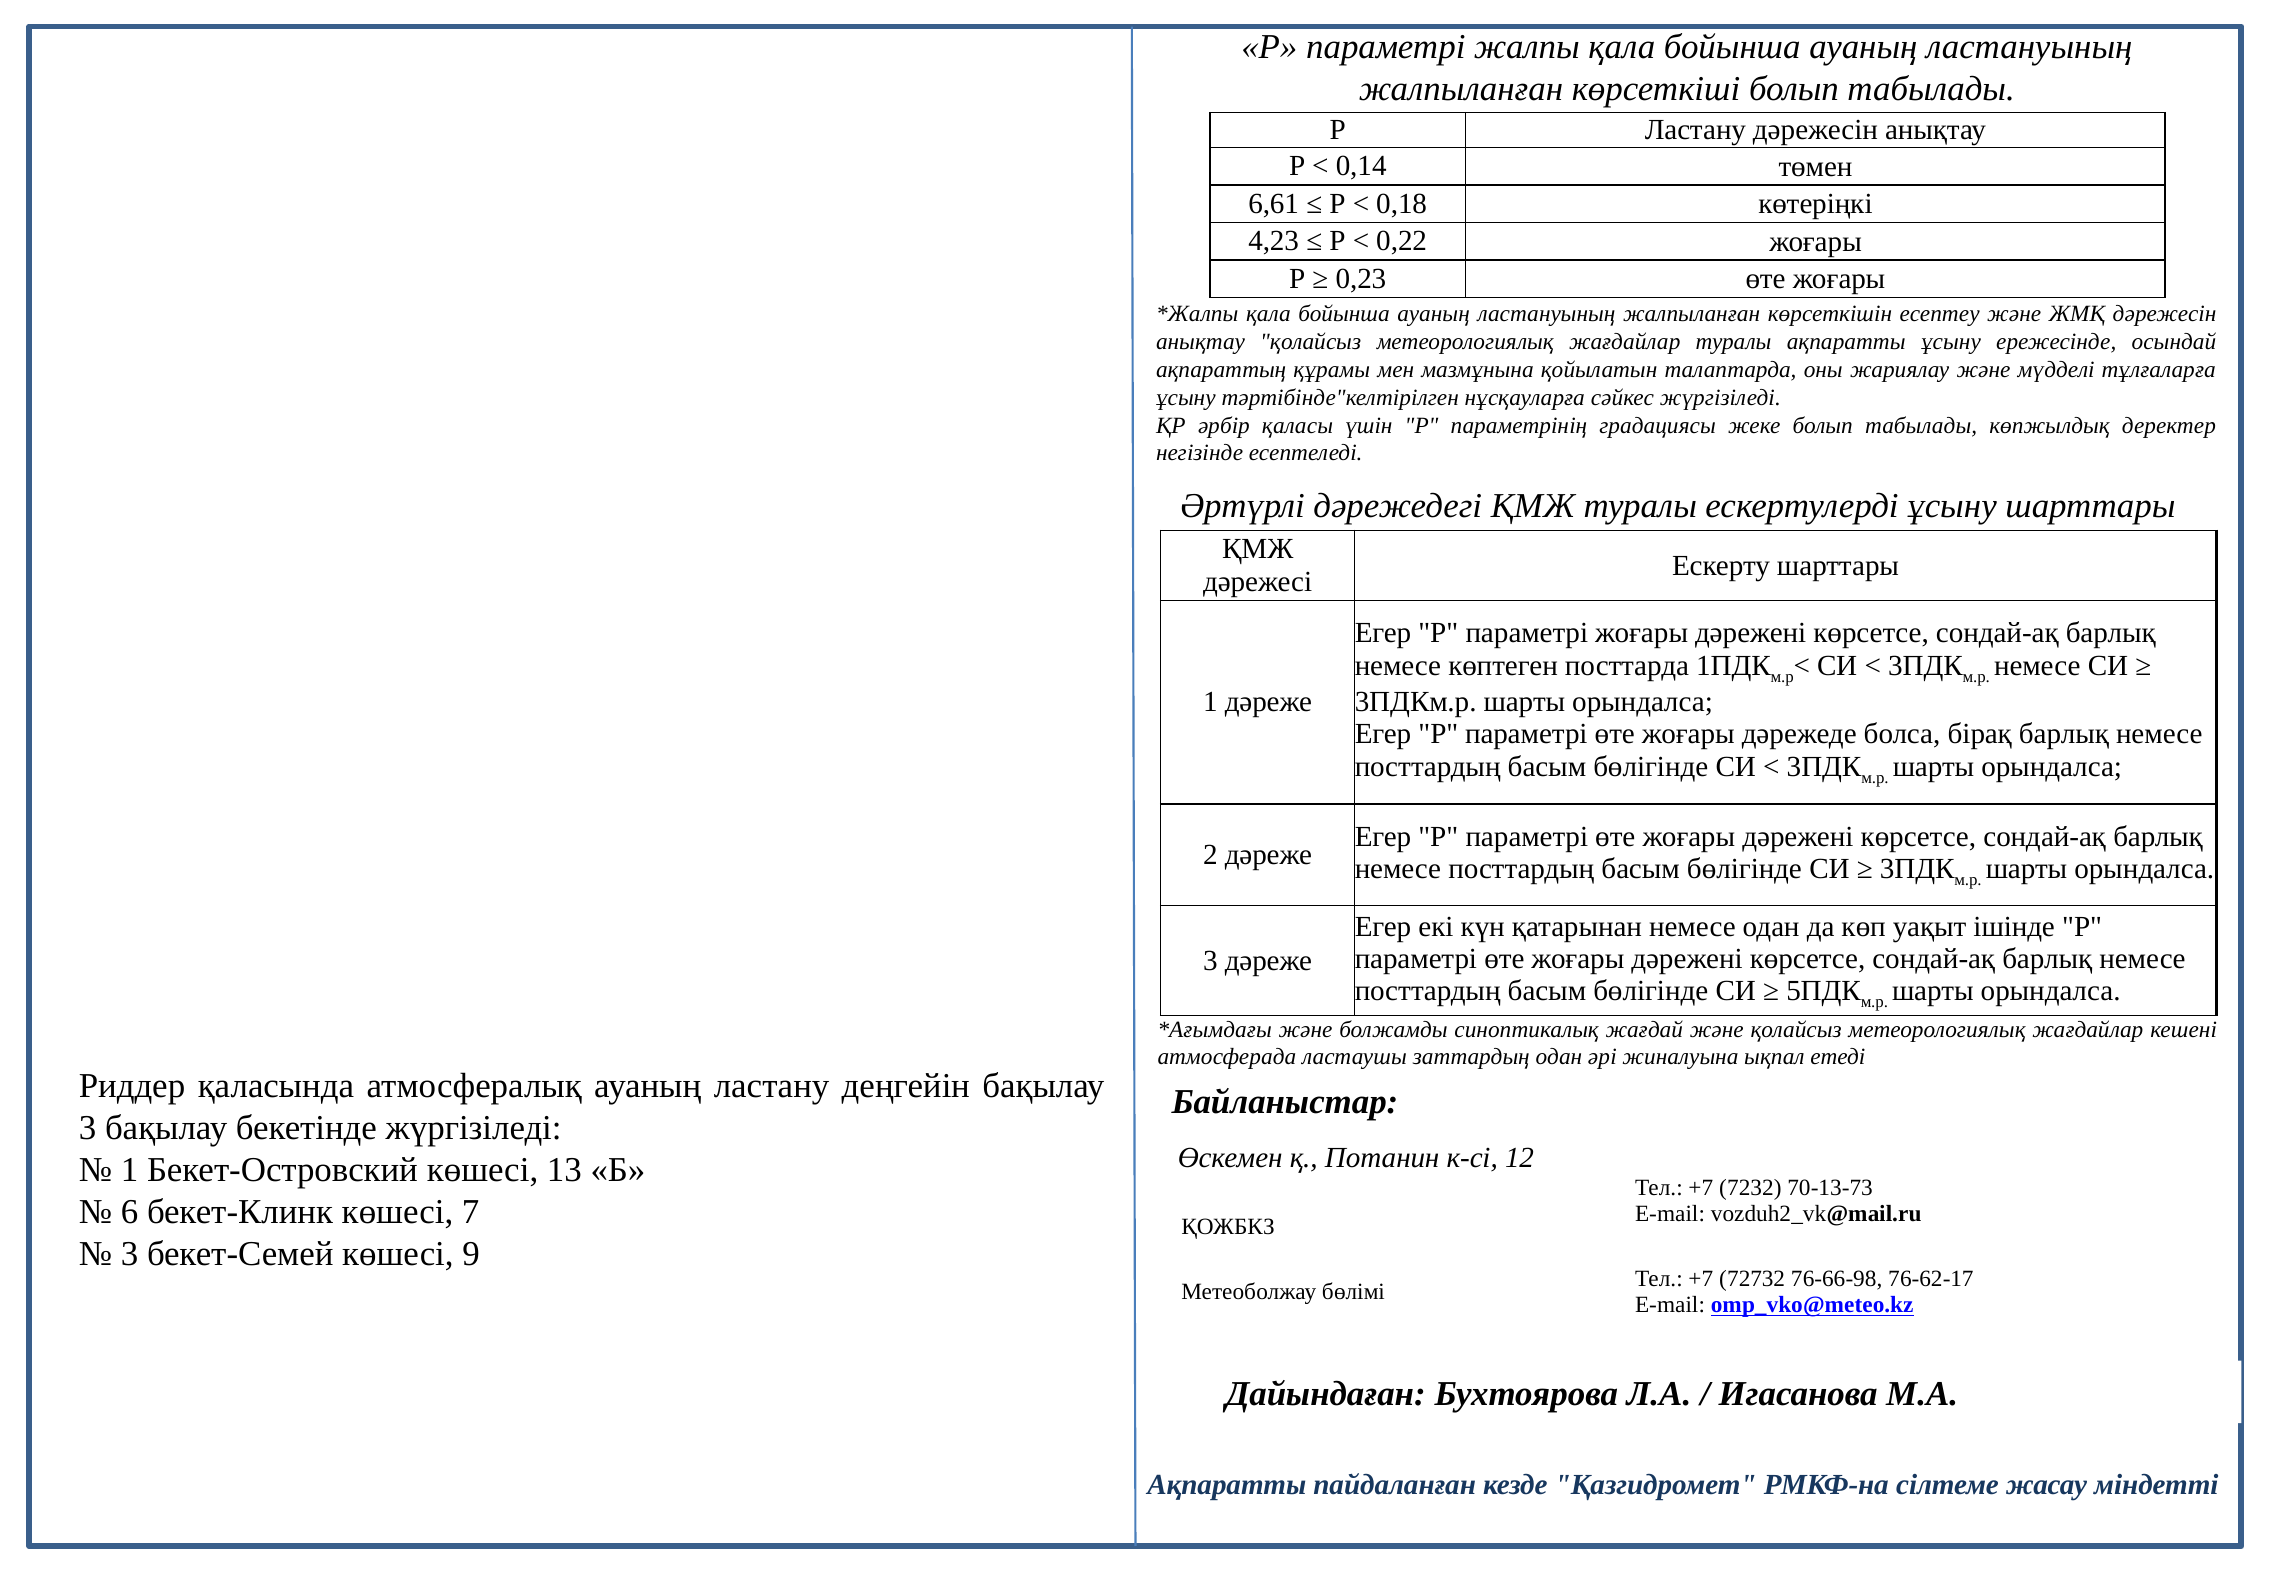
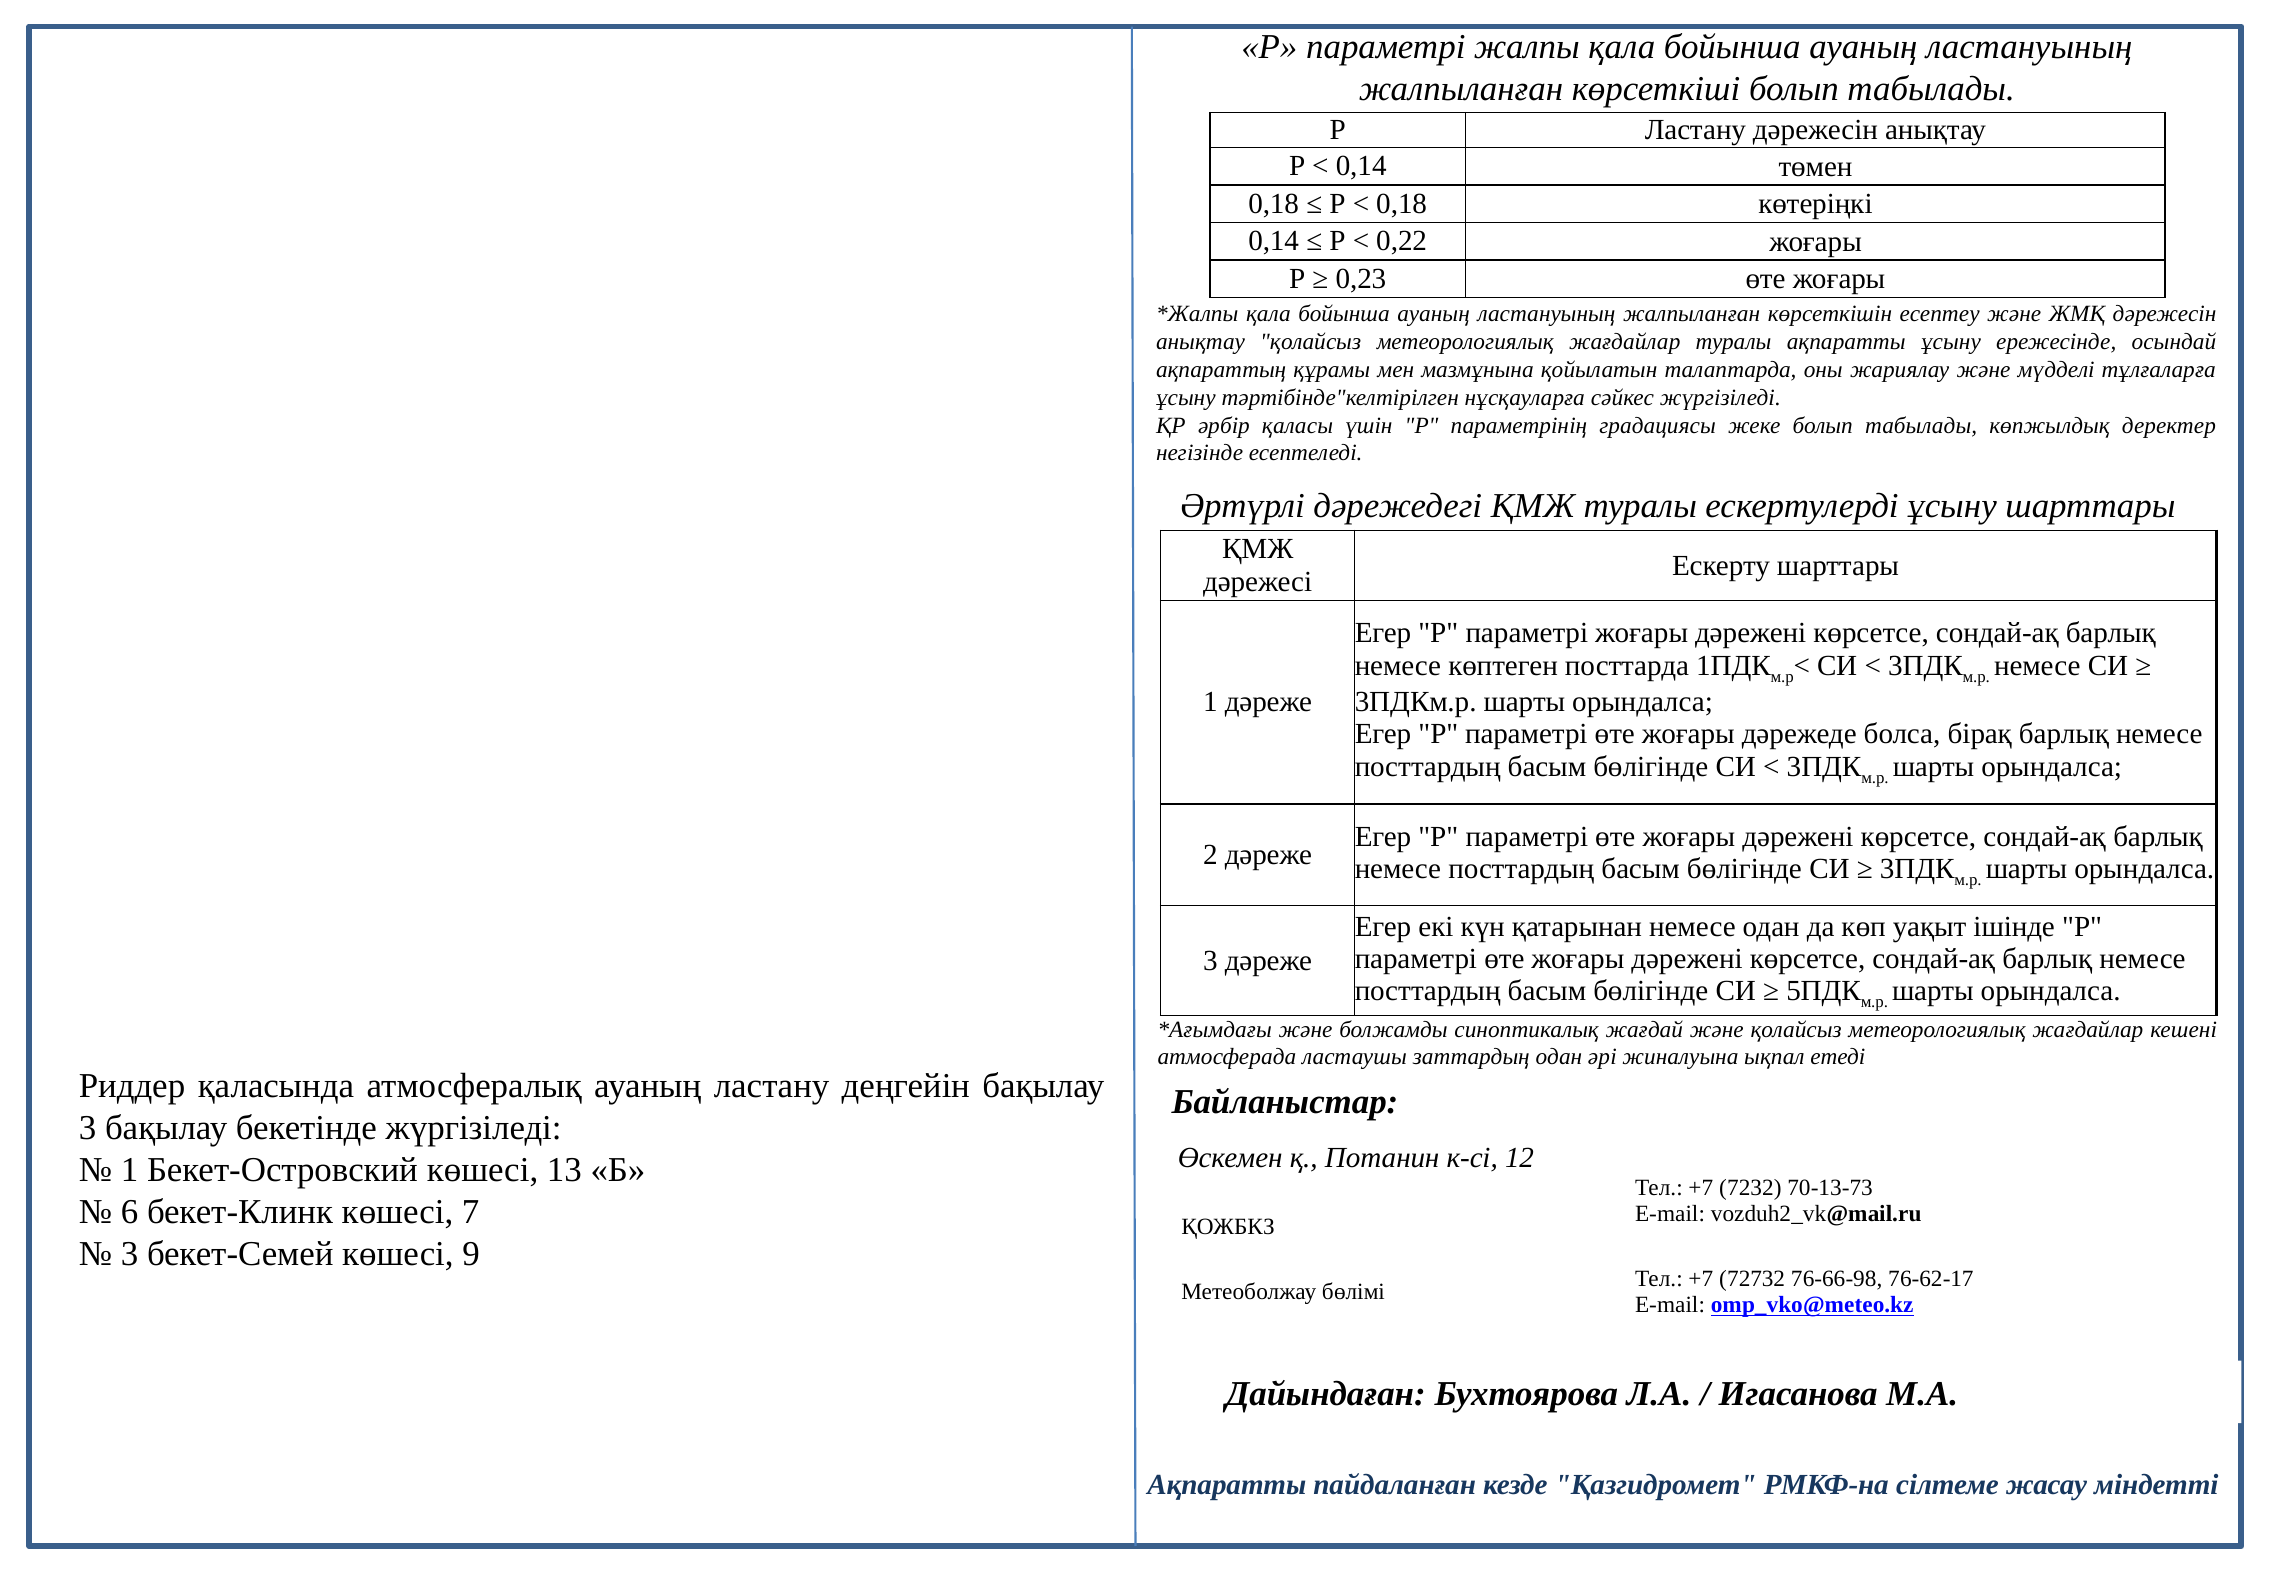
6,61: 6,61 -> 0,18 (1274, 203)
4,23: 4,23 -> 0,14 (1274, 241)
